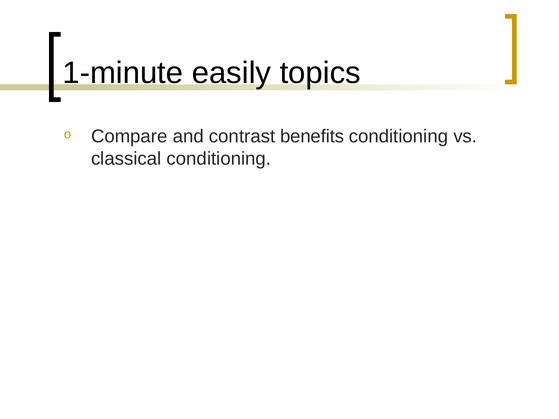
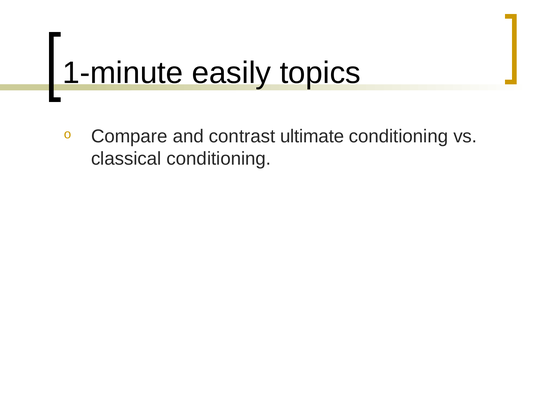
benefits: benefits -> ultimate (312, 136)
